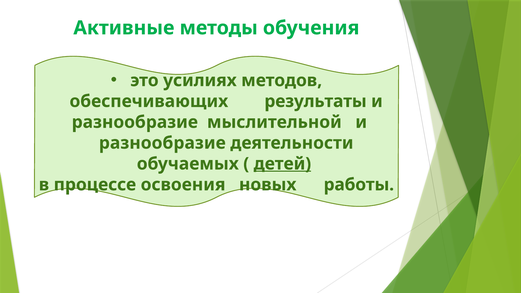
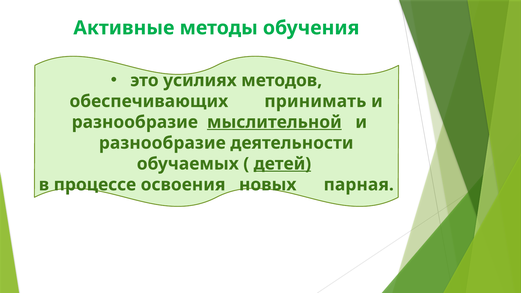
результаты: результаты -> принимать (315, 101)
мыслительной underline: none -> present (274, 122)
работы: работы -> парная (359, 185)
